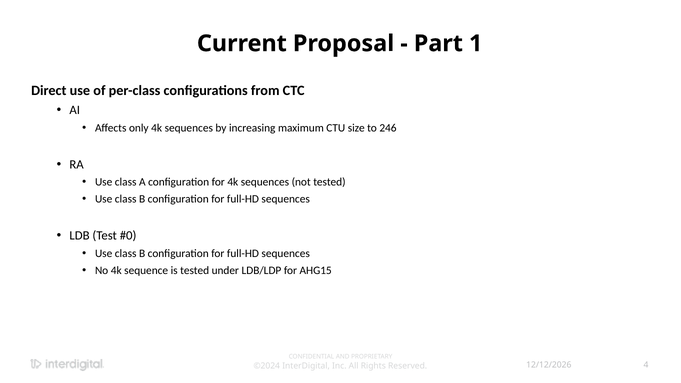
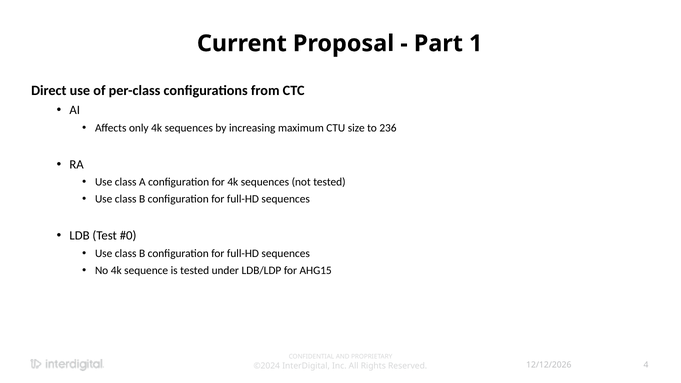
246: 246 -> 236 (388, 128)
